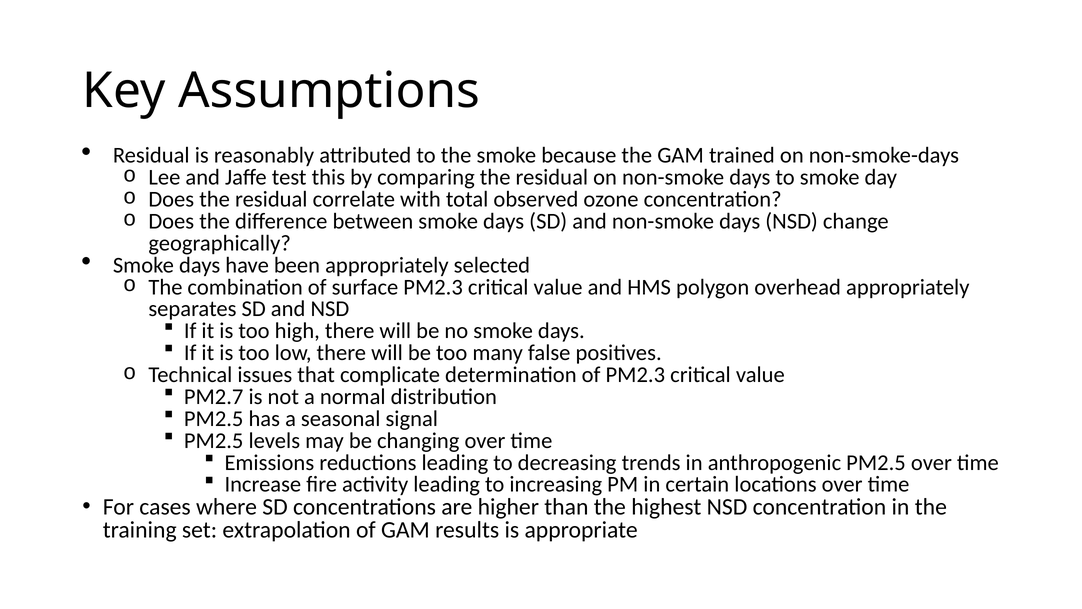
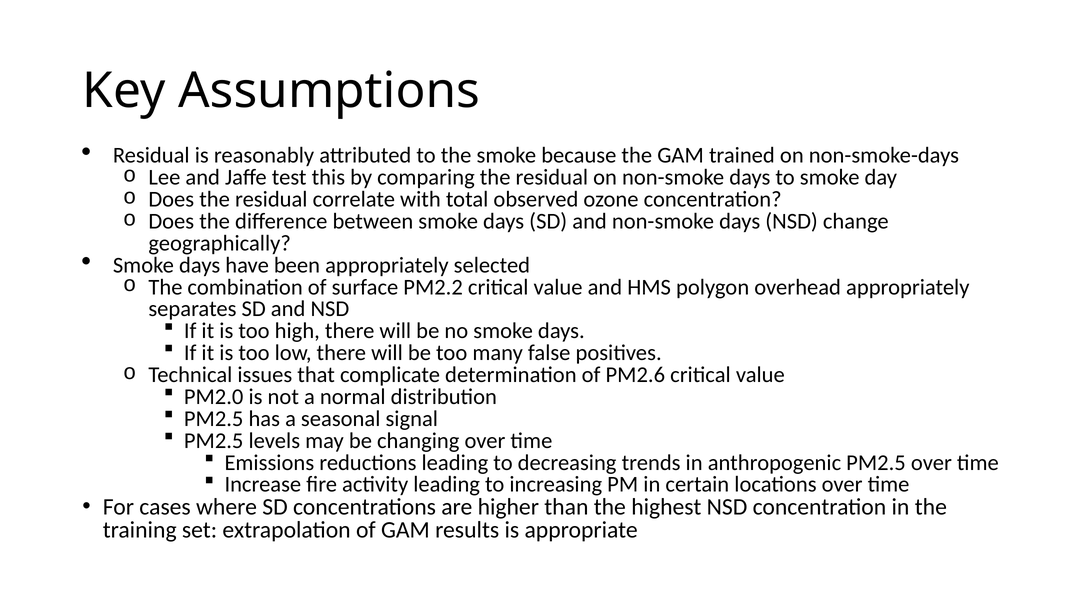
surface PM2.3: PM2.3 -> PM2.2 (433, 287)
of PM2.3: PM2.3 -> PM2.6 (635, 375)
PM2.7: PM2.7 -> PM2.0 (214, 397)
